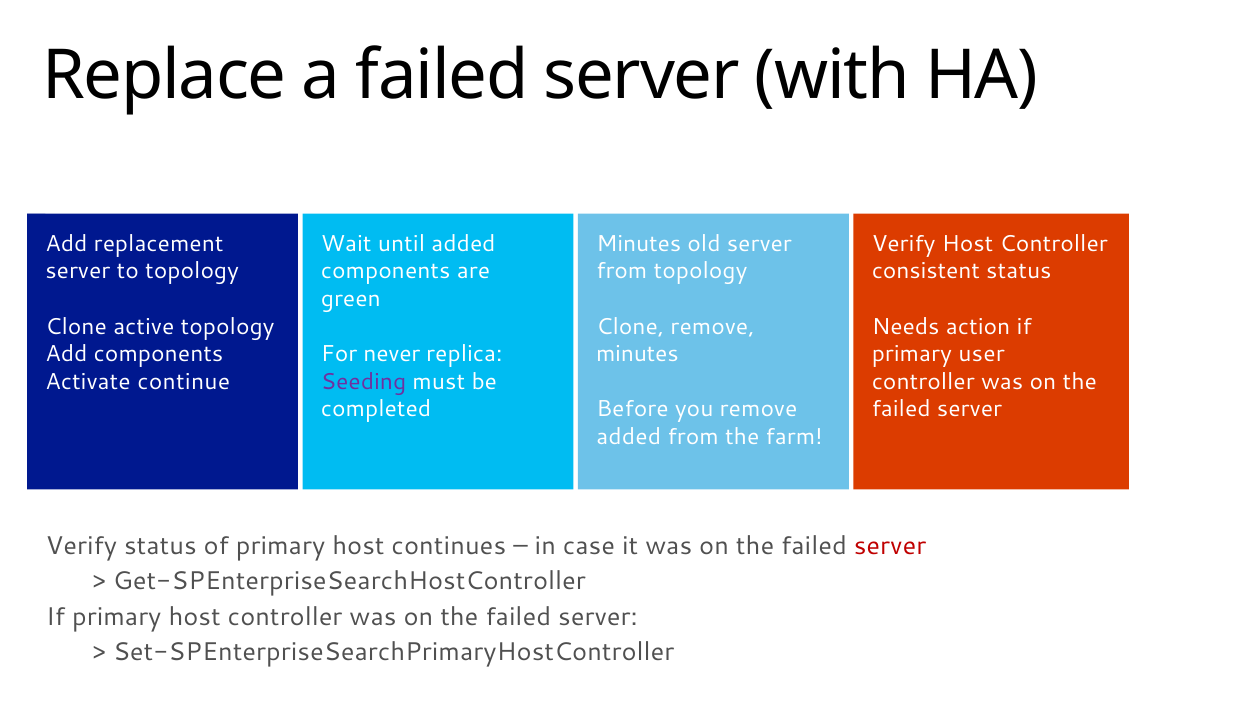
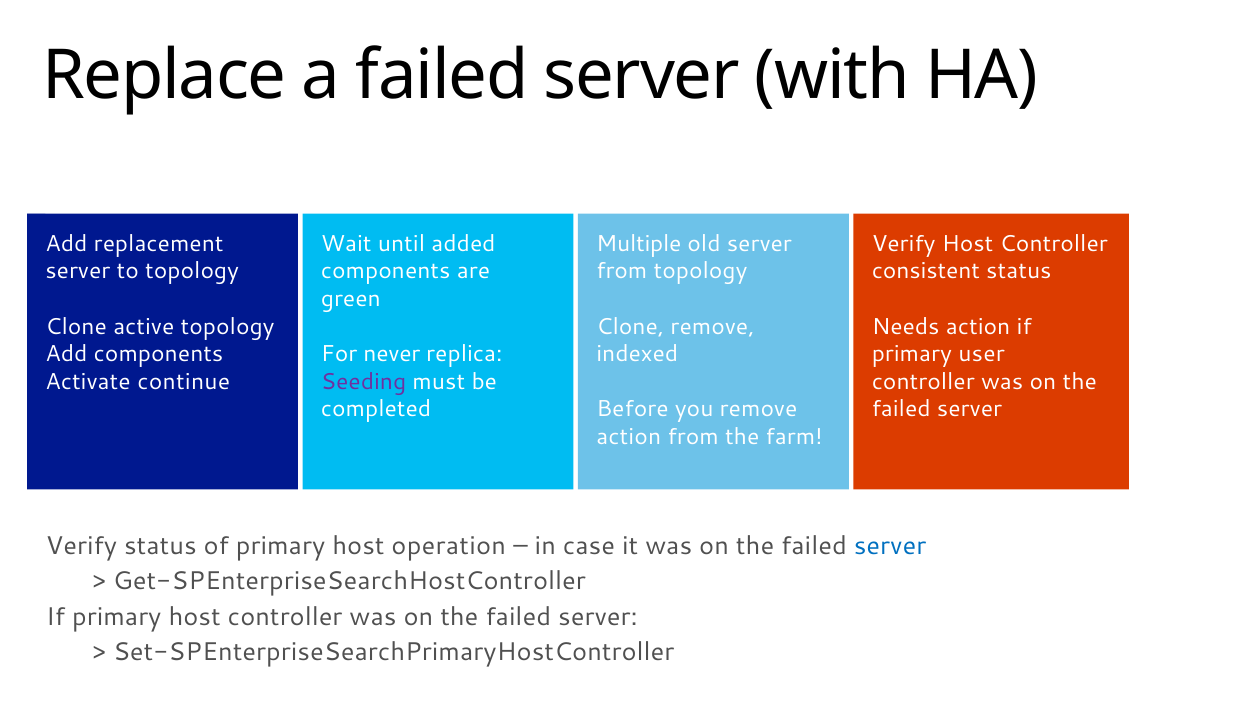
Minutes: Minutes -> Multiple (639, 244)
minutes: minutes -> indexed (637, 354)
added: added -> action (629, 436)
continues: continues -> operation (449, 546)
server colour: red -> blue (890, 546)
